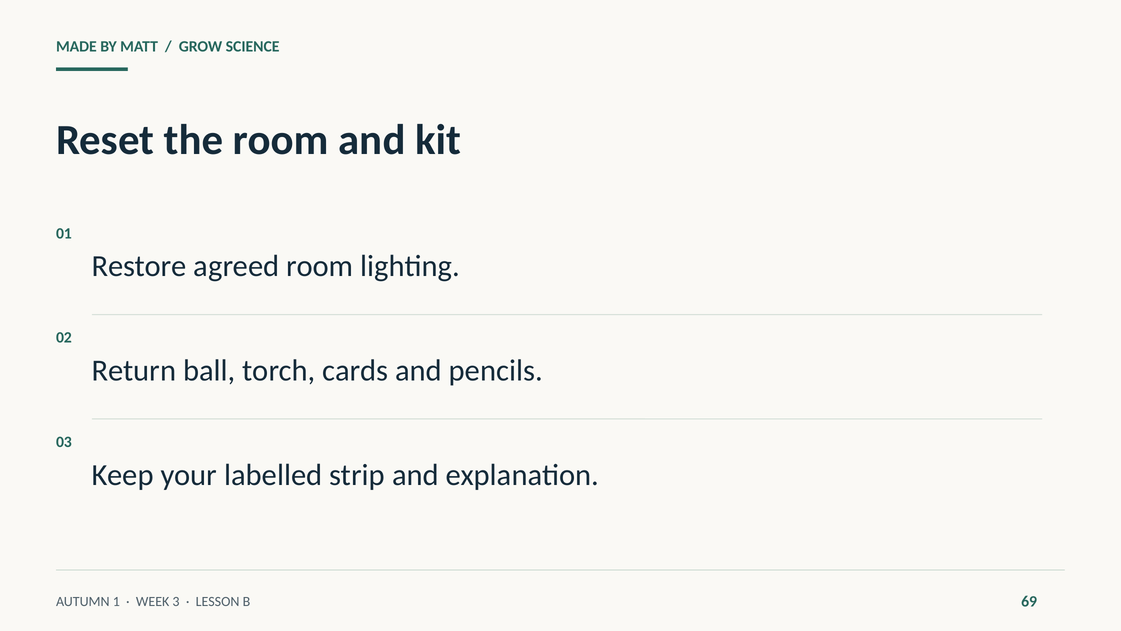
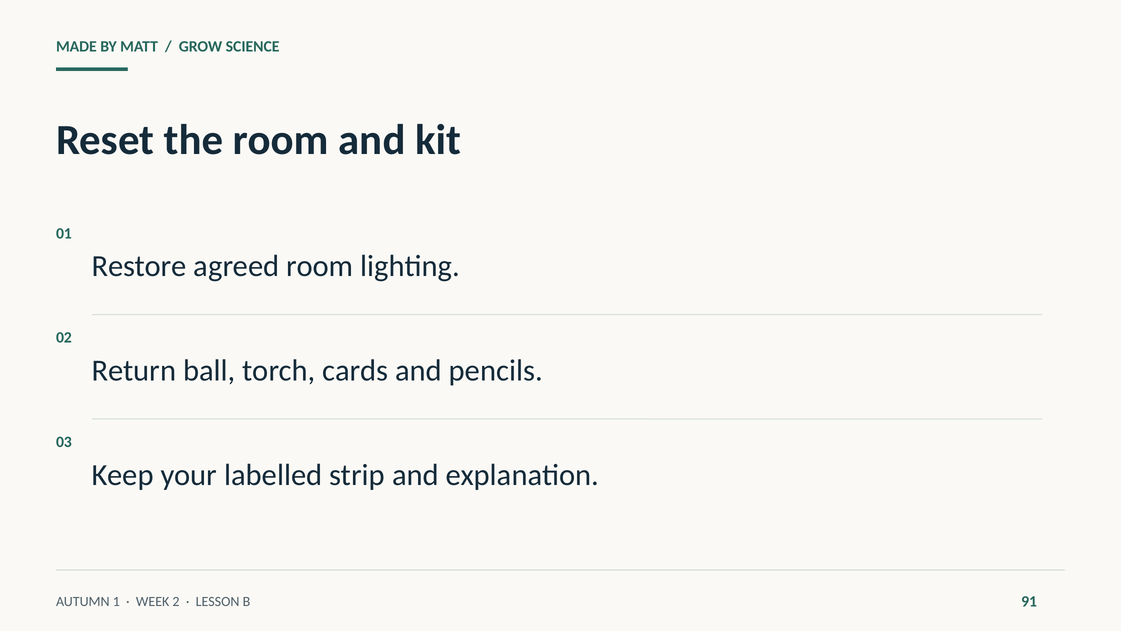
3: 3 -> 2 (176, 601)
69: 69 -> 91 (1029, 601)
